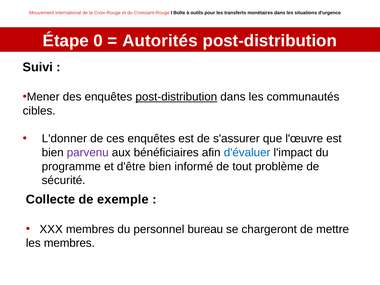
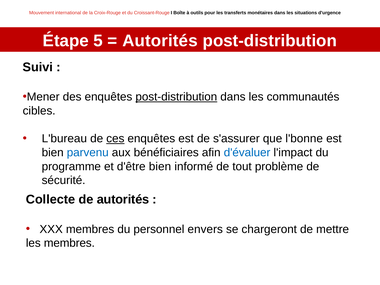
0: 0 -> 5 (98, 41)
L'donner: L'donner -> L'bureau (64, 139)
ces underline: none -> present (115, 139)
l'œuvre: l'œuvre -> l'bonne (304, 139)
parvenu colour: purple -> blue (88, 153)
de exemple: exemple -> autorités (123, 200)
bureau: bureau -> envers (205, 229)
